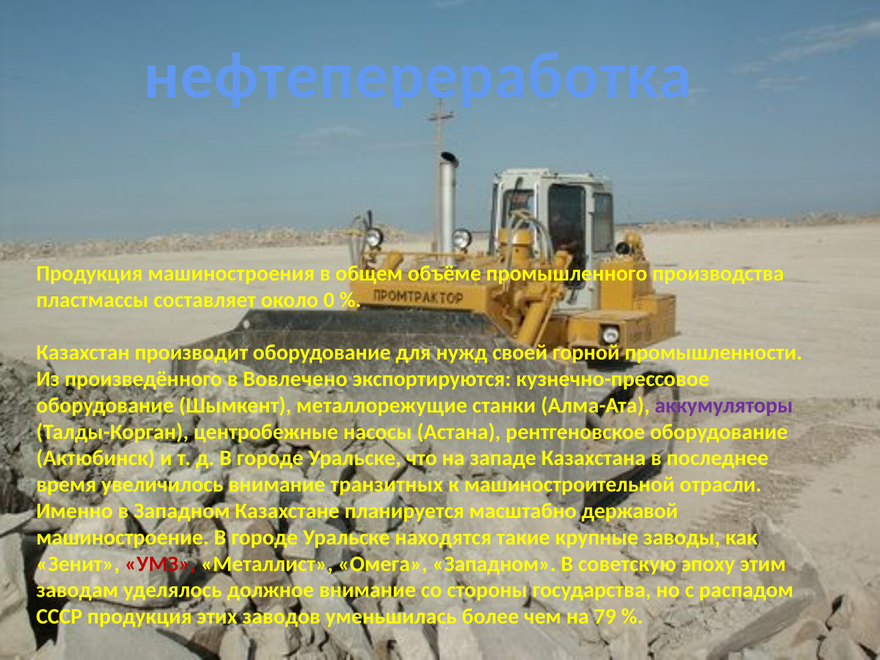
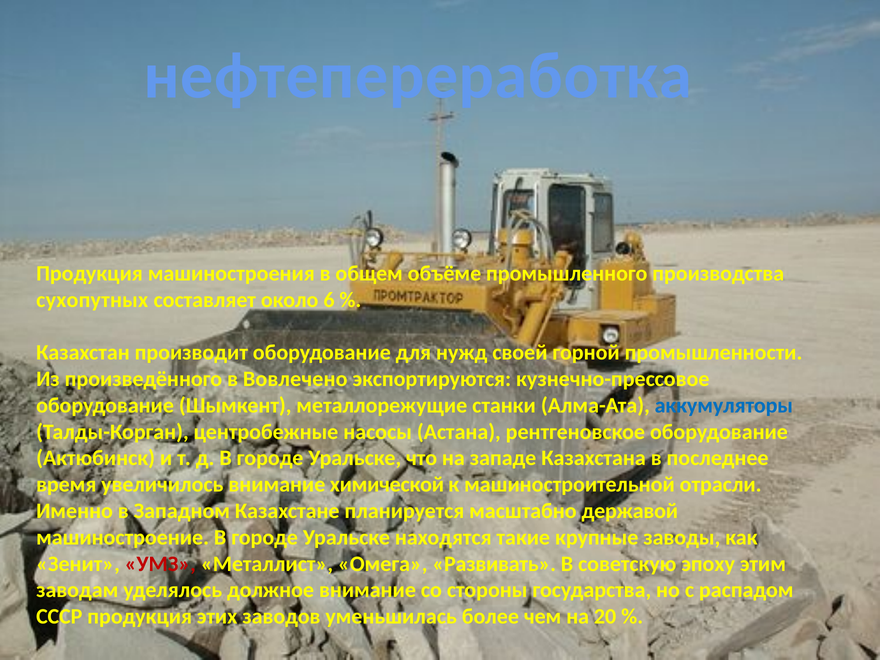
пластмассы: пластмассы -> сухопутных (92, 300)
0: 0 -> 6 (329, 300)
аккумуляторы colour: purple -> blue (724, 405)
транзитных: транзитных -> химической (387, 485)
Омега Западном: Западном -> Развивать (494, 564)
79: 79 -> 20 (605, 617)
